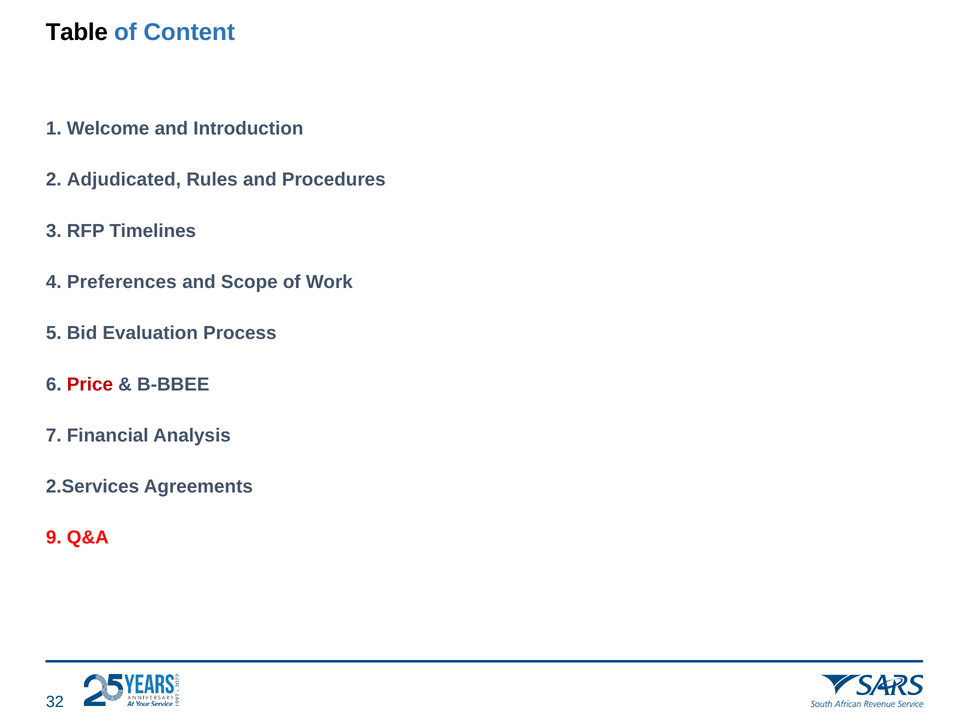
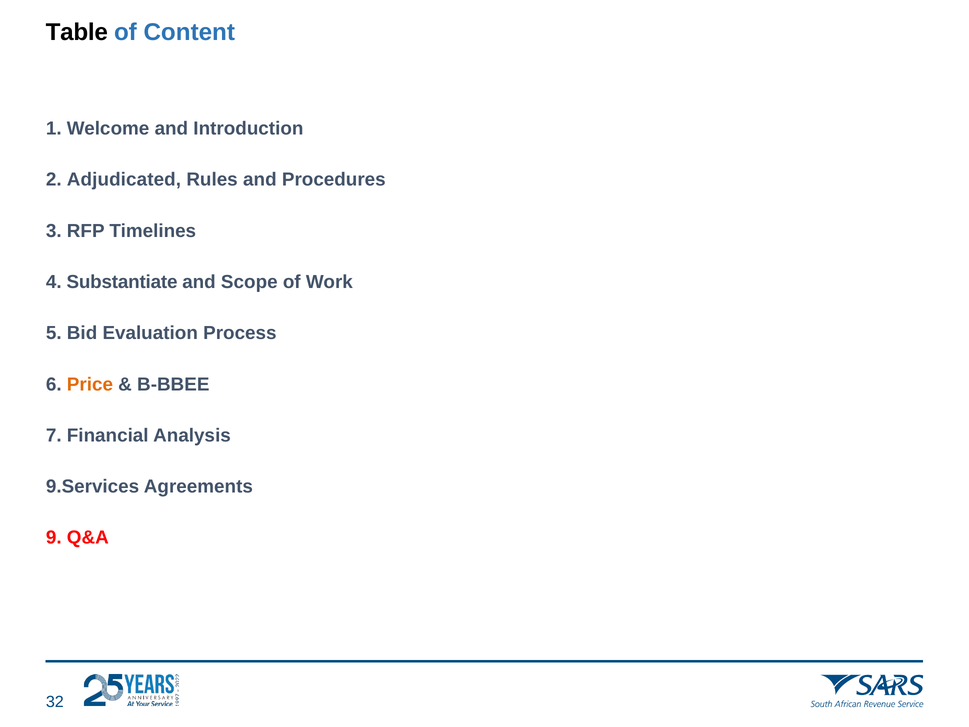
Preferences: Preferences -> Substantiate (122, 282)
Price colour: red -> orange (90, 384)
2.Services: 2.Services -> 9.Services (93, 486)
